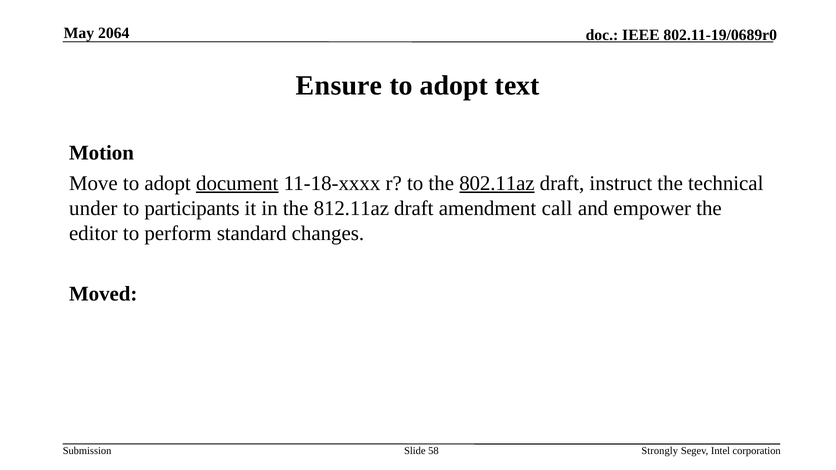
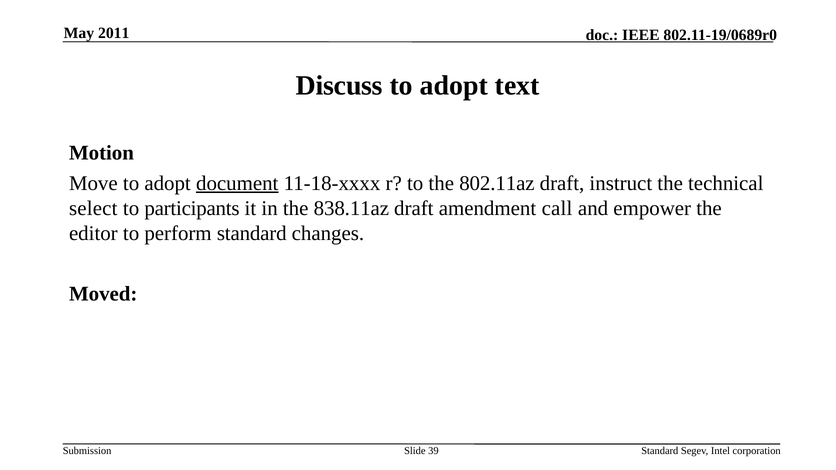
2064: 2064 -> 2011 (114, 33)
Ensure: Ensure -> Discuss (339, 85)
802.11az underline: present -> none (497, 183)
under: under -> select (93, 208)
812.11az: 812.11az -> 838.11az (351, 208)
58: 58 -> 39 (433, 451)
Strongly: Strongly -> Standard (660, 451)
